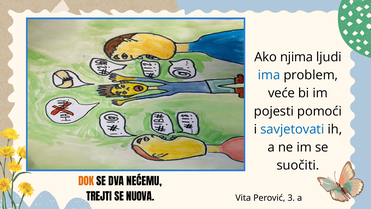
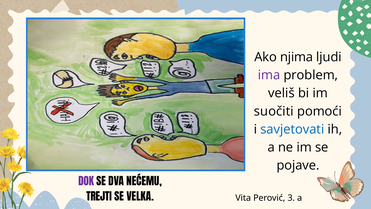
ima colour: blue -> purple (269, 75)
veće: veće -> veliš (281, 93)
pojesti: pojesti -> suočiti (274, 111)
suočiti: suočiti -> pojave (298, 165)
DOK colour: orange -> purple (86, 181)
NUOVA: NUOVA -> VELKA (140, 197)
